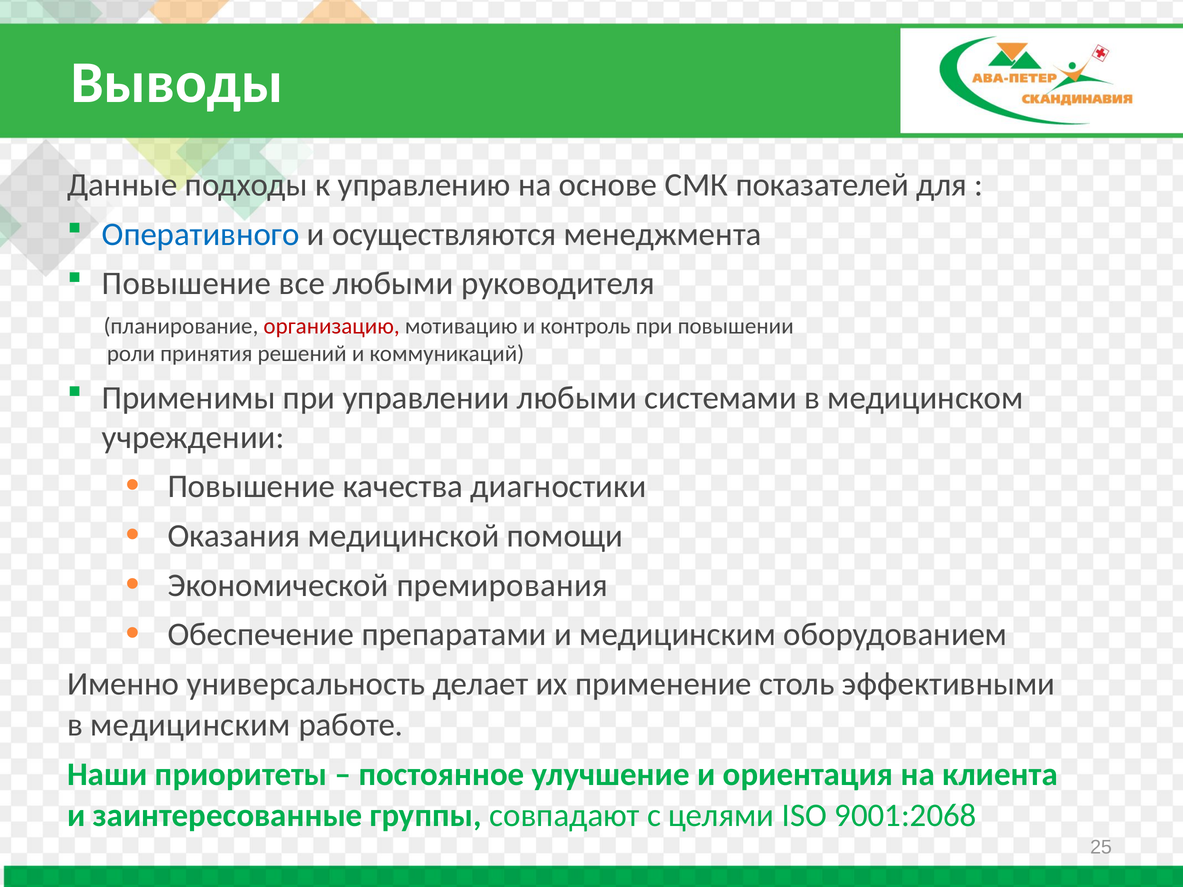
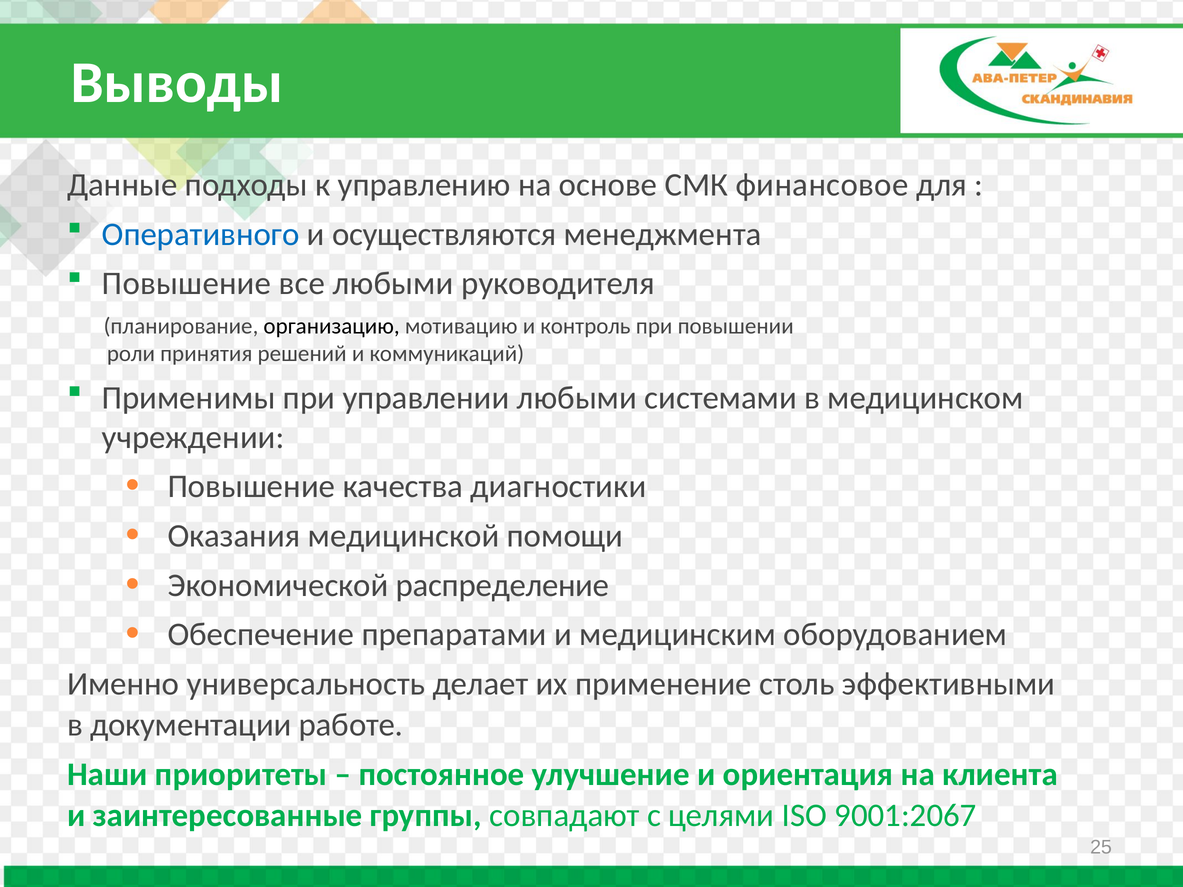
показателей: показателей -> финансовое (822, 185)
организацию colour: red -> black (332, 326)
премирования: премирования -> распределение (502, 585)
в медицинским: медицинским -> документации (191, 725)
9001:2068: 9001:2068 -> 9001:2067 (905, 816)
